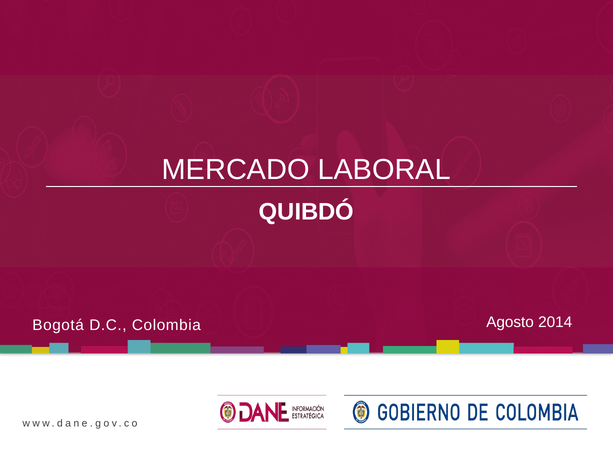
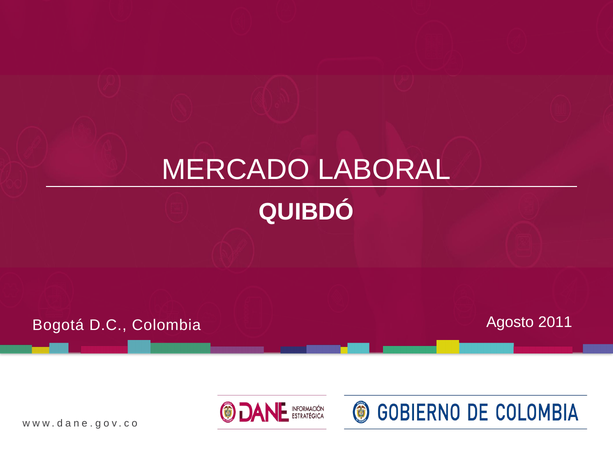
2014: 2014 -> 2011 (555, 322)
